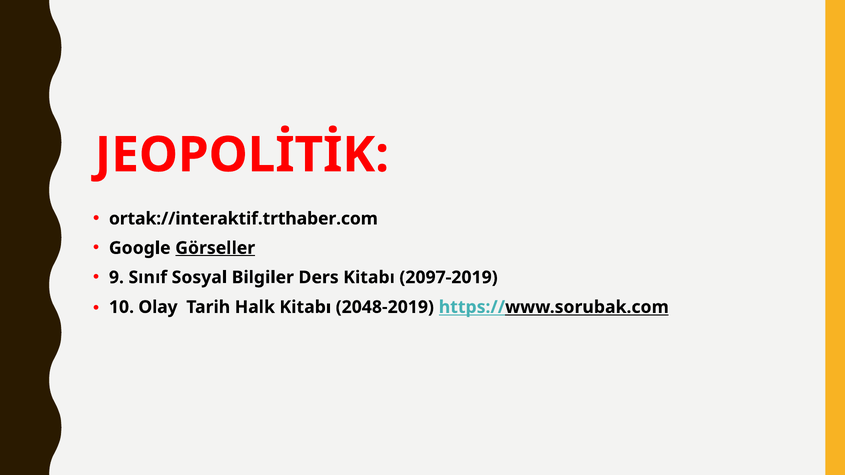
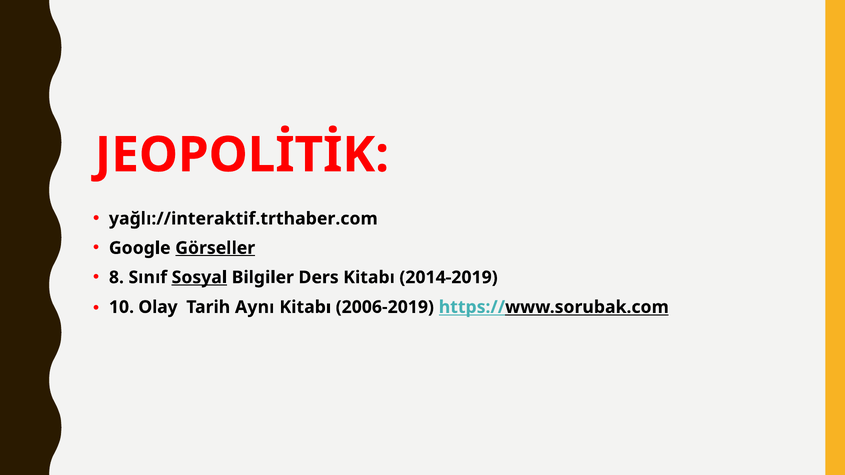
ortak://interaktif.trthaber.com: ortak://interaktif.trthaber.com -> yağlı://interaktif.trthaber.com (243, 219)
9: 9 -> 8 (116, 278)
Sosyal underline: none -> present (199, 278)
2097-2019: 2097-2019 -> 2014-2019 (449, 278)
Halk: Halk -> Aynı (255, 307)
2048-2019: 2048-2019 -> 2006-2019 (385, 307)
